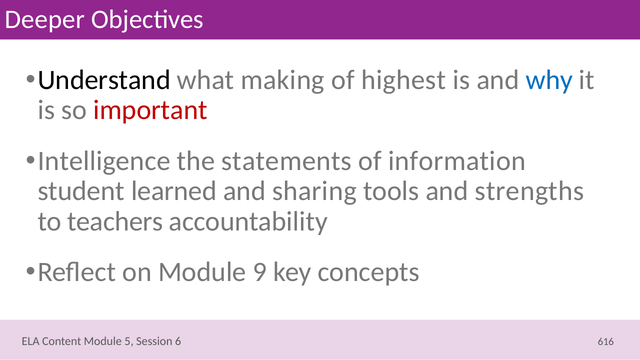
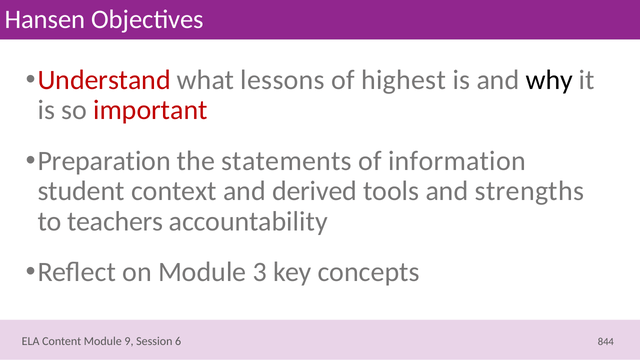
Deeper: Deeper -> Hansen (45, 20)
Understand colour: black -> red (104, 80)
making: making -> lessons (283, 80)
why colour: blue -> black (549, 80)
Intelligence: Intelligence -> Preparation (104, 161)
learned: learned -> context (174, 191)
sharing: sharing -> derived (315, 191)
9: 9 -> 3 (260, 272)
5: 5 -> 9 (129, 341)
616: 616 -> 844 (606, 342)
